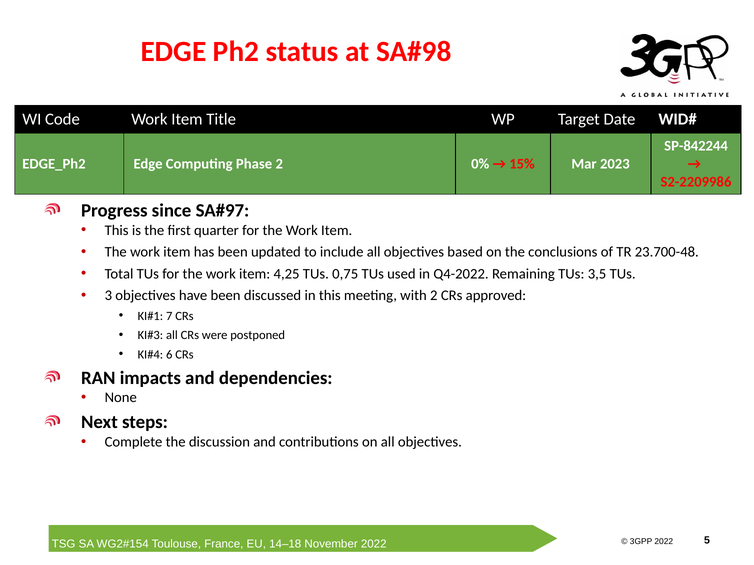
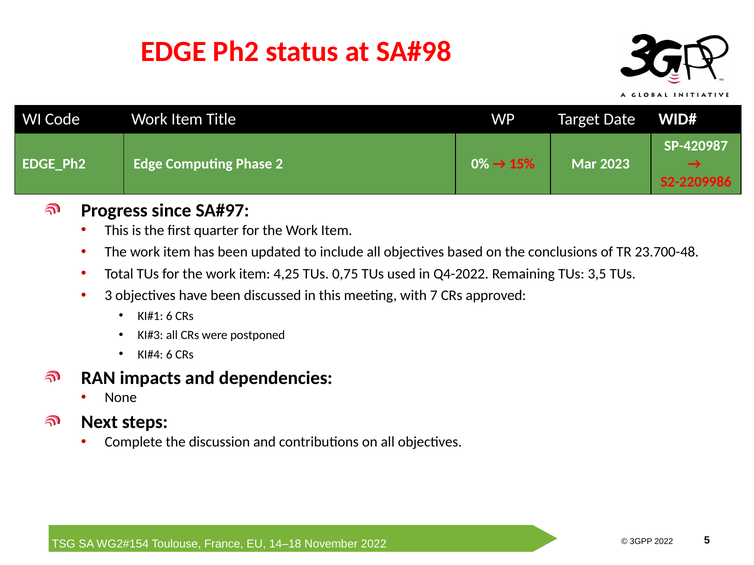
SP-842244: SP-842244 -> SP-420987 (696, 146)
with 2: 2 -> 7 (434, 296)
7: 7 -> 6 (169, 316)
